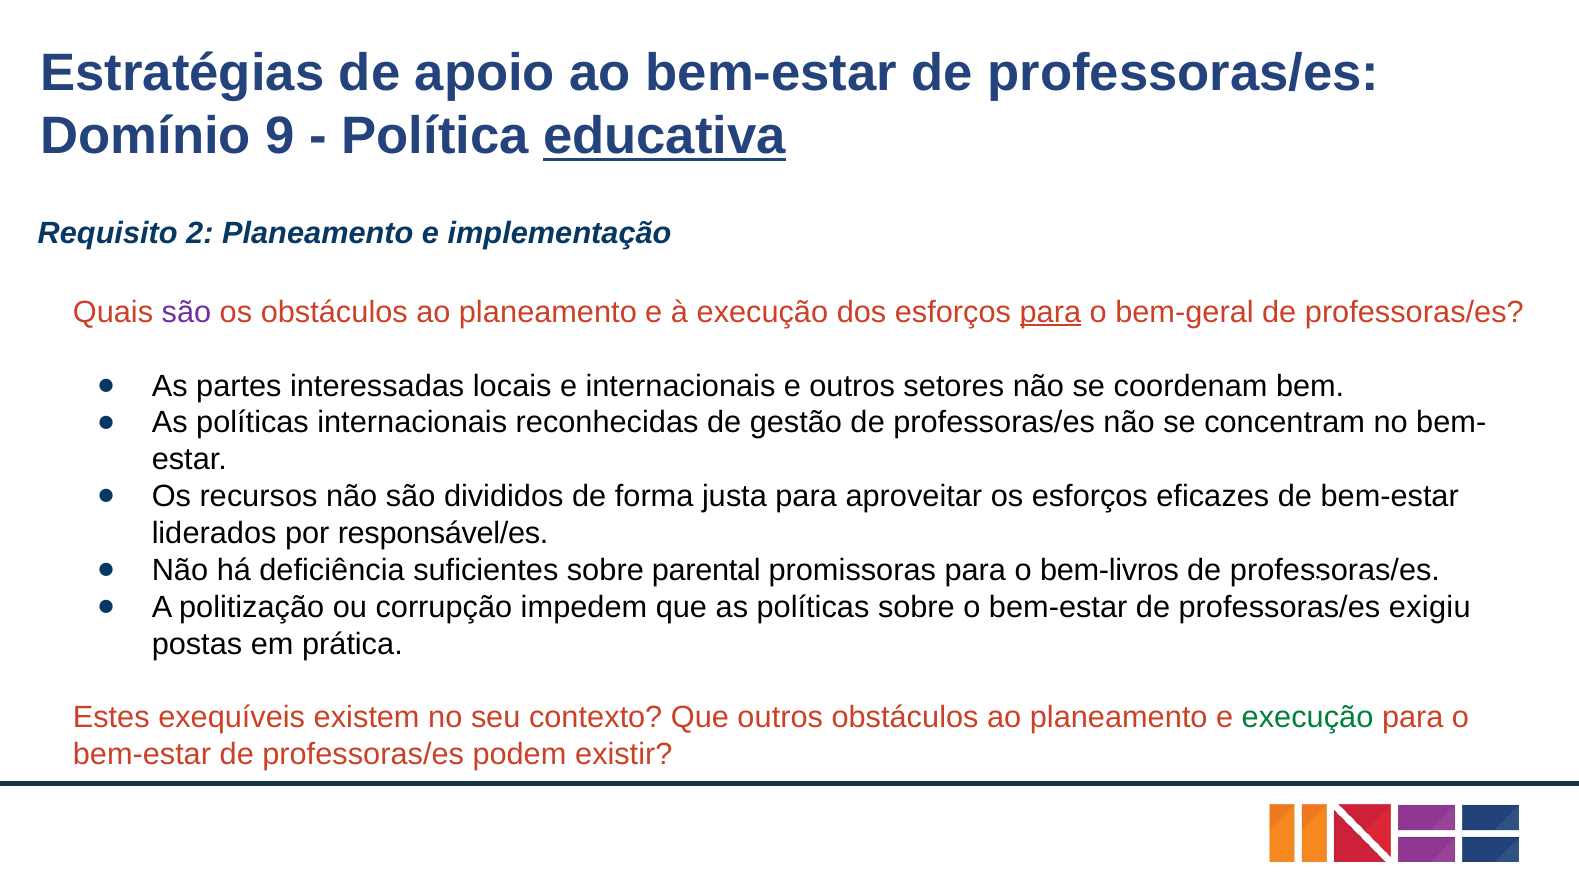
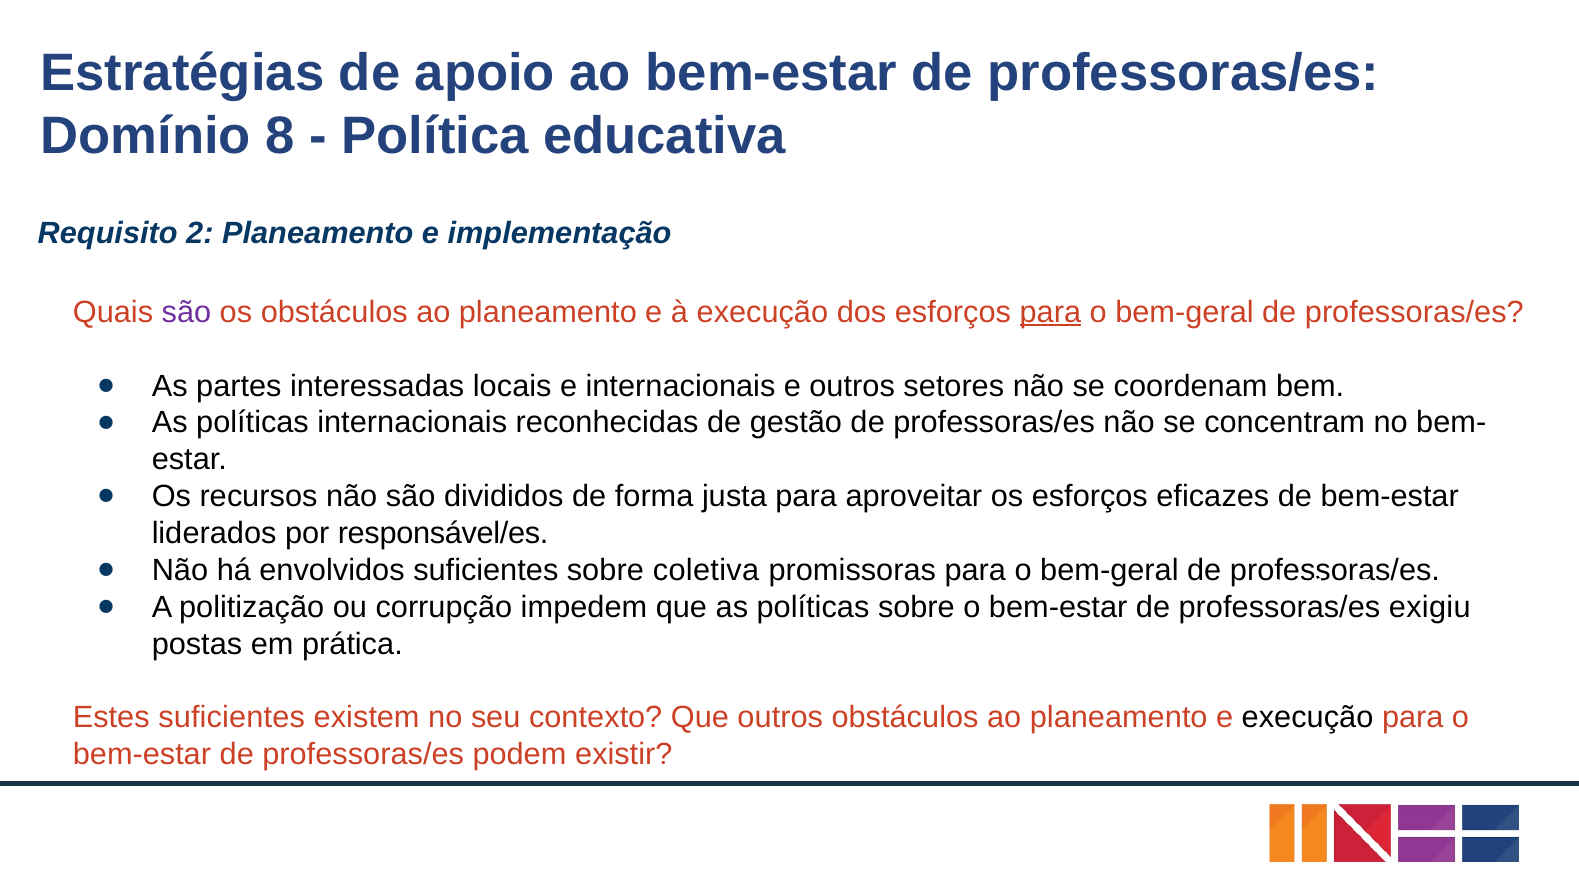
9: 9 -> 8 (280, 137)
educativa underline: present -> none (665, 137)
deficiência: deficiência -> envolvidos (332, 570)
parental: parental -> coletiva (706, 570)
promissoras para o bem-livros: bem-livros -> bem-geral (1109, 570)
Estes exequíveis: exequíveis -> suficientes (232, 718)
execução colour: green -> black (1308, 718)
